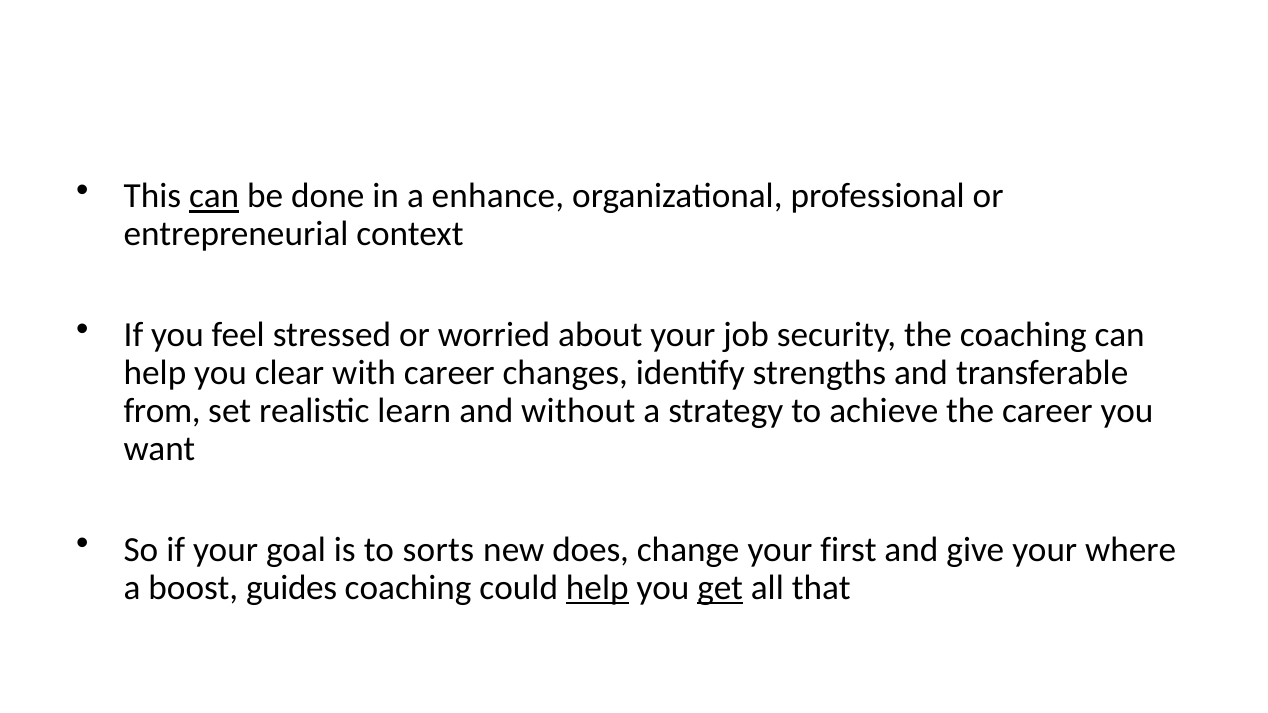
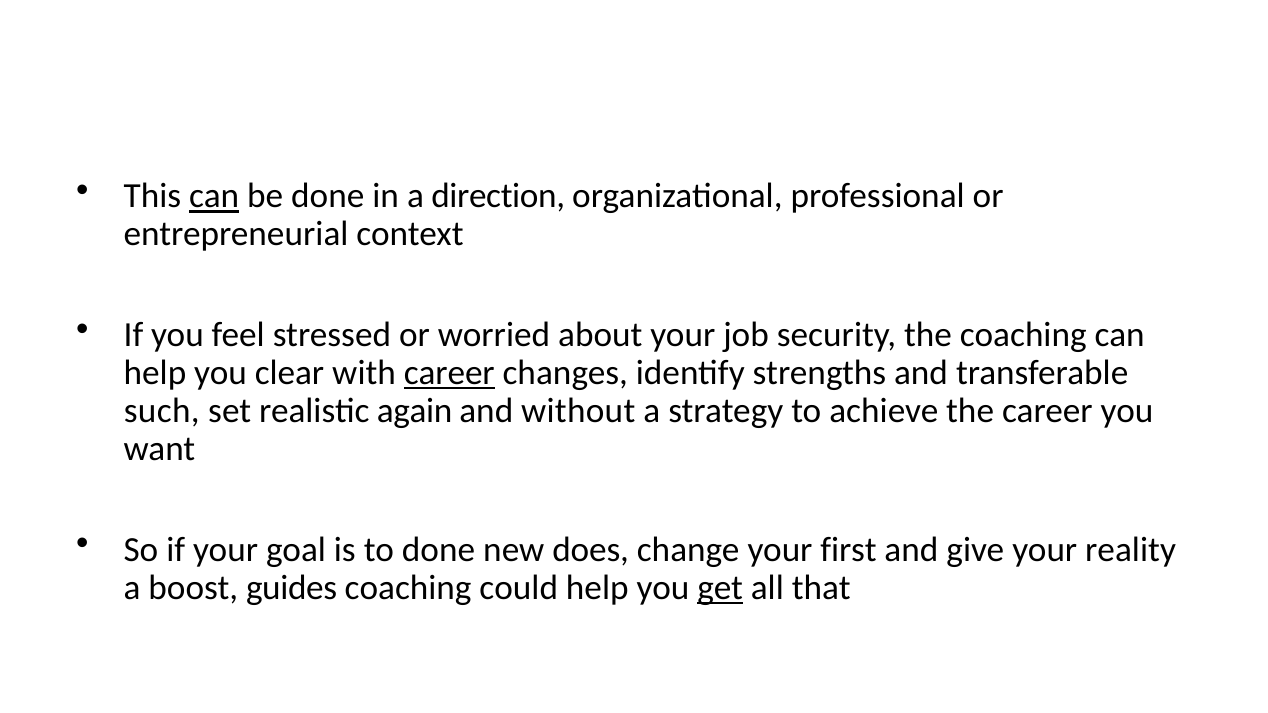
enhance: enhance -> direction (498, 196)
career underline: none -> present (449, 373)
from: from -> such (162, 411)
learn: learn -> again (415, 411)
to sorts: sorts -> done (438, 550)
where: where -> reality (1131, 550)
help underline: present -> none (597, 588)
